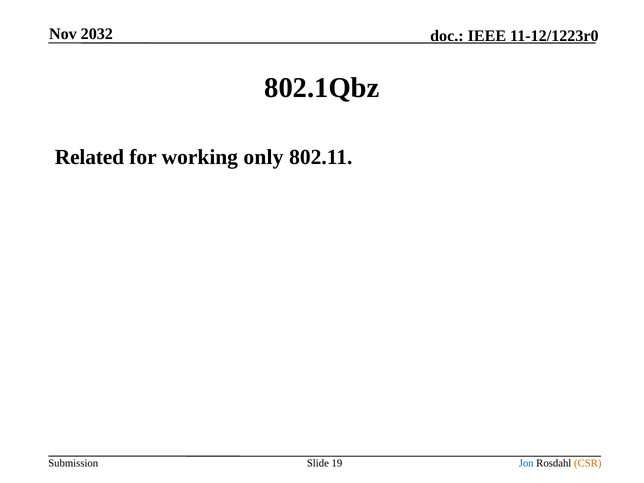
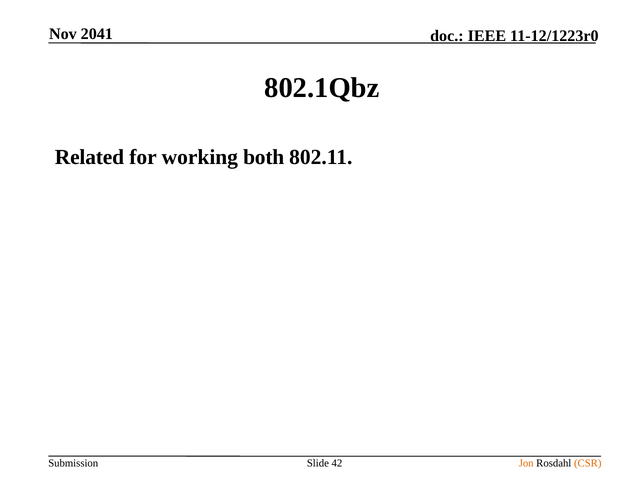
2032: 2032 -> 2041 (97, 34)
only: only -> both (264, 157)
19: 19 -> 42 (337, 463)
Jon colour: blue -> orange (526, 463)
